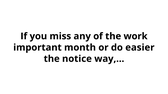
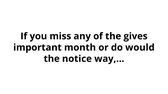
work: work -> gives (136, 36)
easier: easier -> would (140, 48)
